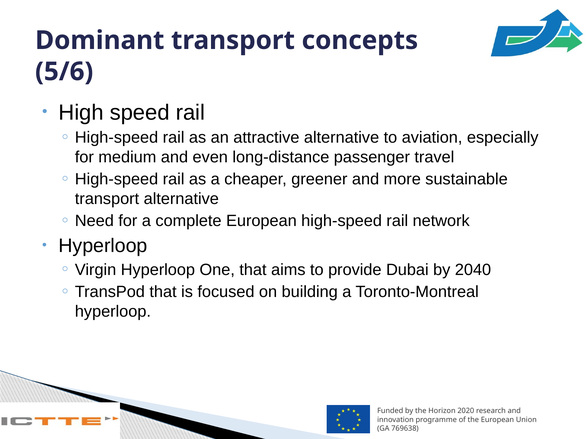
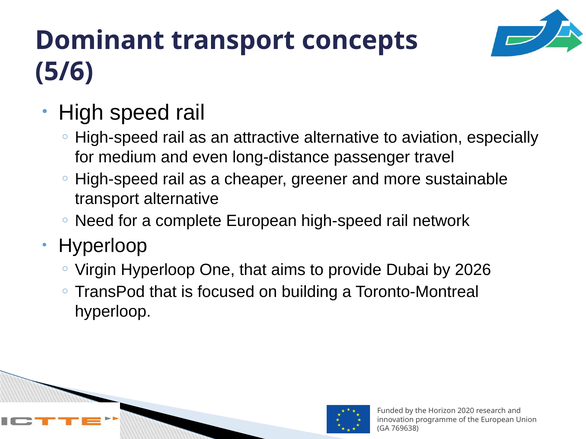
2040: 2040 -> 2026 (473, 270)
